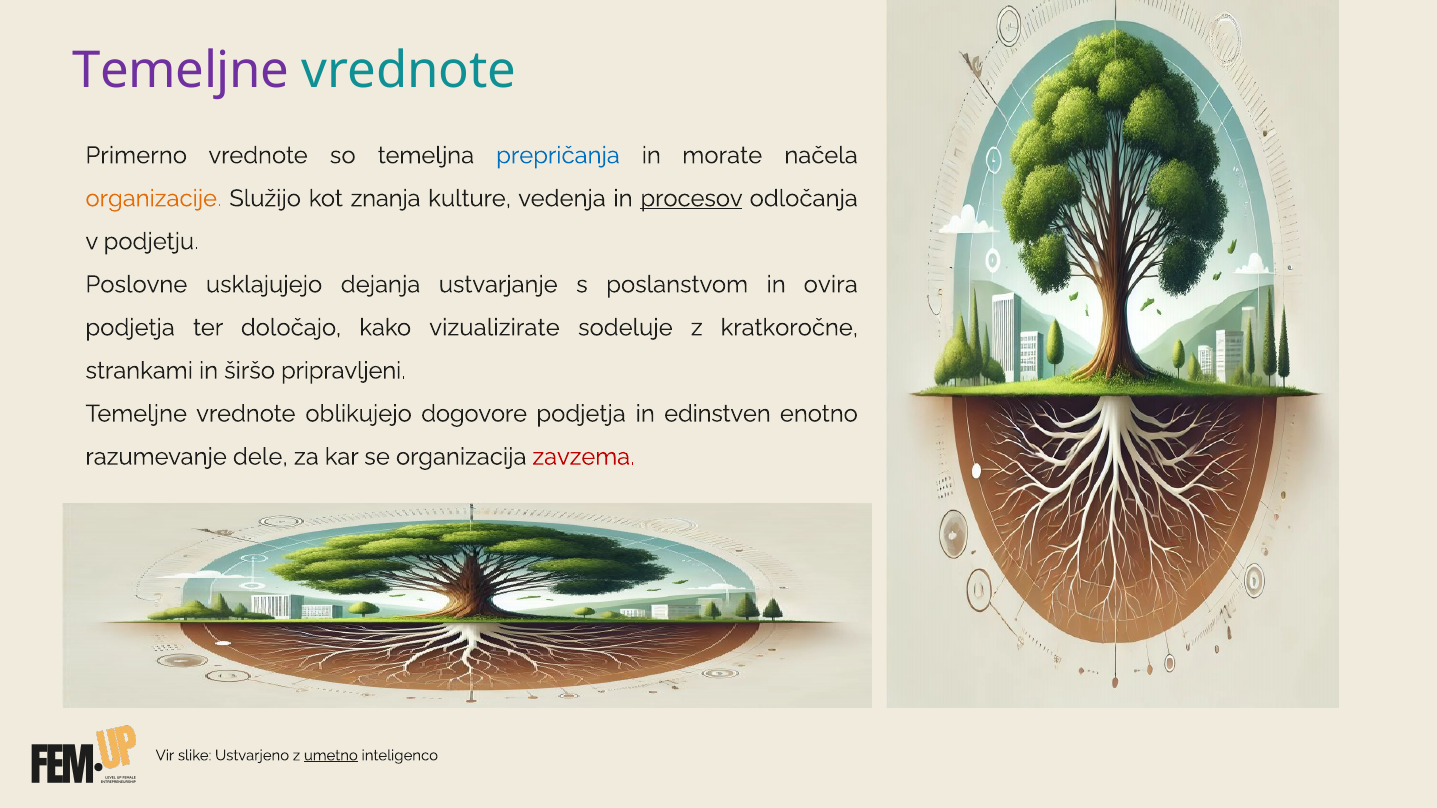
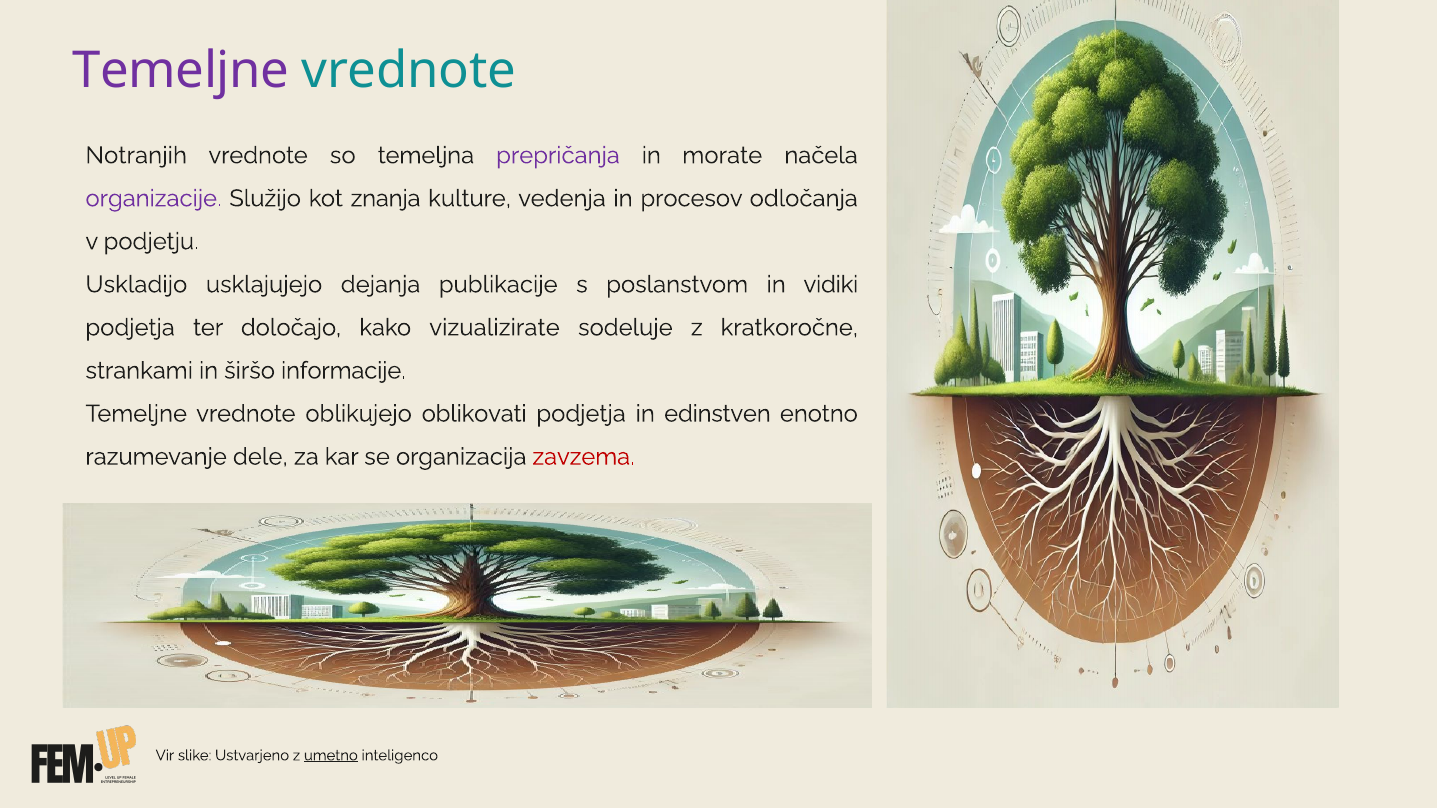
Primerno: Primerno -> Notranjih (136, 155)
prepričanja colour: blue -> purple (558, 155)
organizacije colour: orange -> purple (153, 198)
procesov underline: present -> none (692, 198)
Poslovne: Poslovne -> Uskladijo (136, 285)
ustvarjanje: ustvarjanje -> publikacije (498, 285)
ovira: ovira -> vidiki (831, 285)
pripravljeni: pripravljeni -> informacije (343, 371)
dogovore: dogovore -> oblikovati (474, 414)
